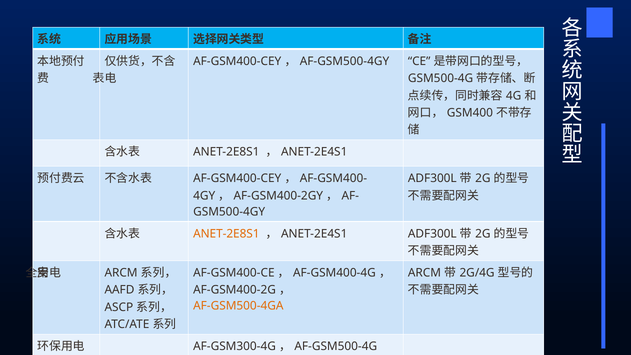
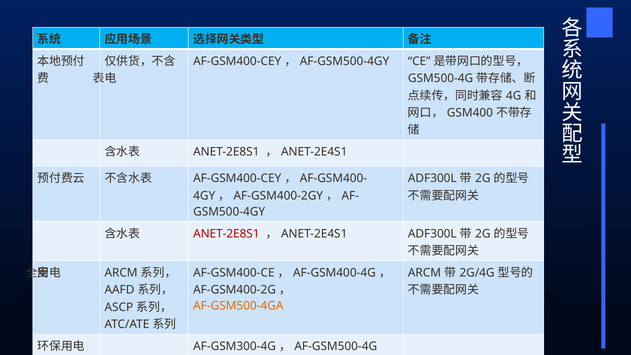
ANET-2E8S1 colour: orange -> red (226, 234)
